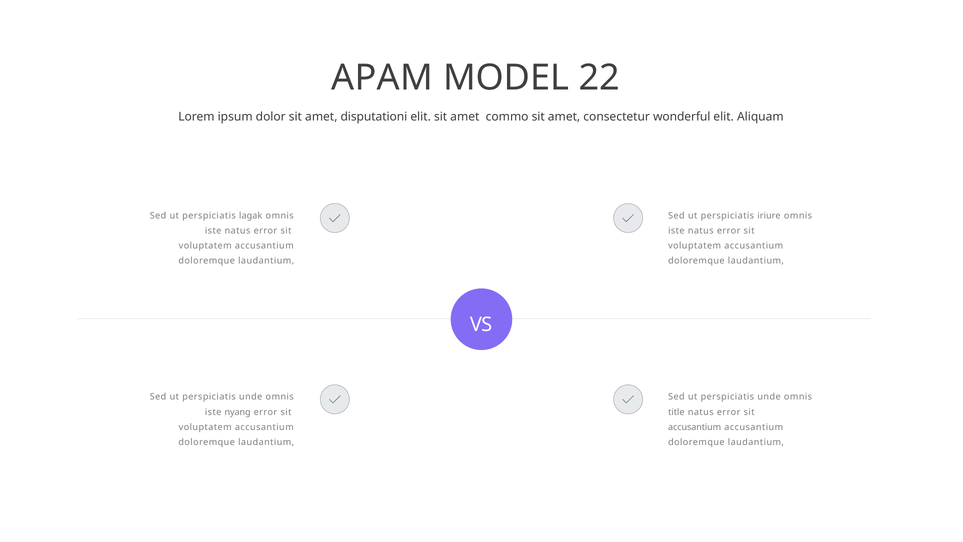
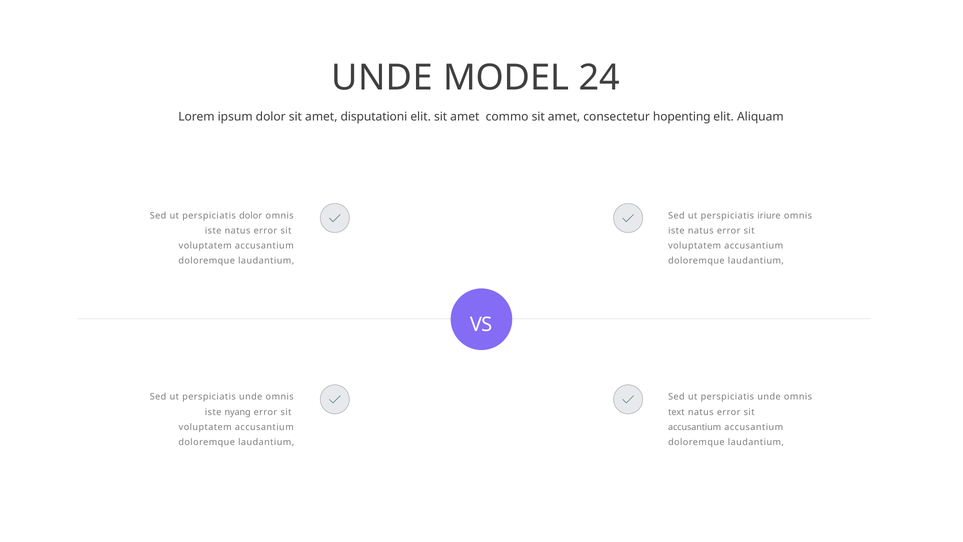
APAM: APAM -> UNDE (382, 78)
22: 22 -> 24 (599, 78)
wonderful: wonderful -> hopenting (682, 117)
perspiciatis lagak: lagak -> dolor (251, 216)
title: title -> text (676, 412)
